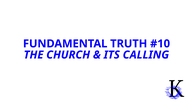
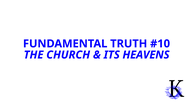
CALLING: CALLING -> HEAVENS (146, 55)
